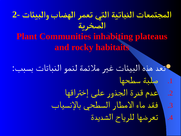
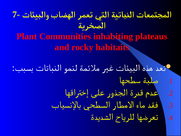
2-: 2- -> 7- (16, 15)
